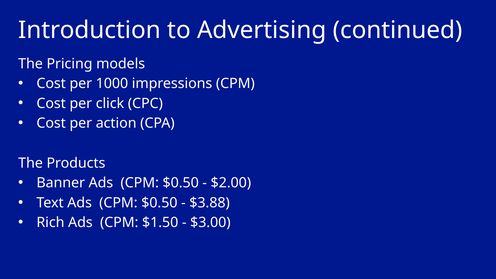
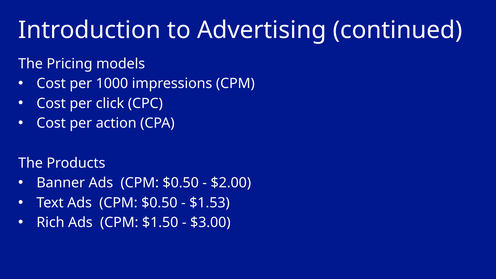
$3.88: $3.88 -> $1.53 (210, 203)
